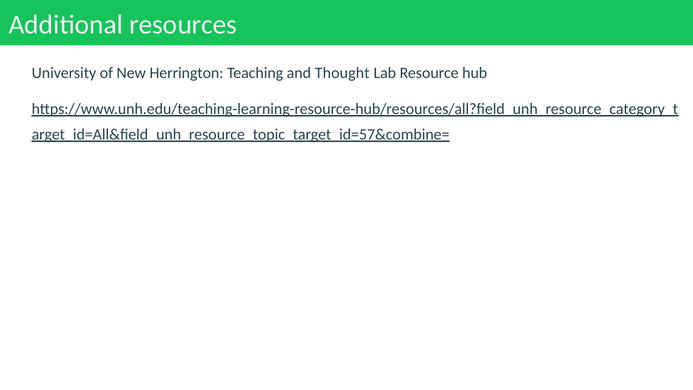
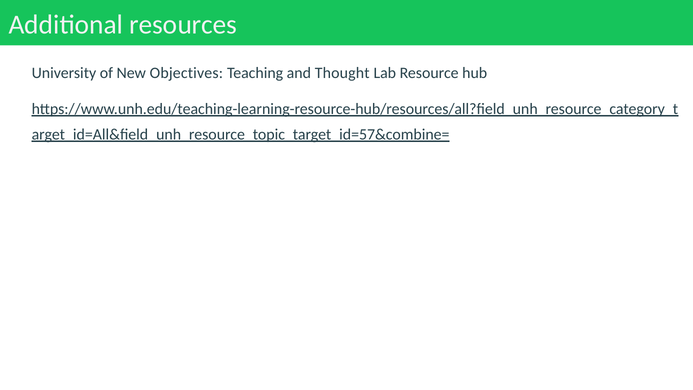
Herrington: Herrington -> Objectives (186, 73)
